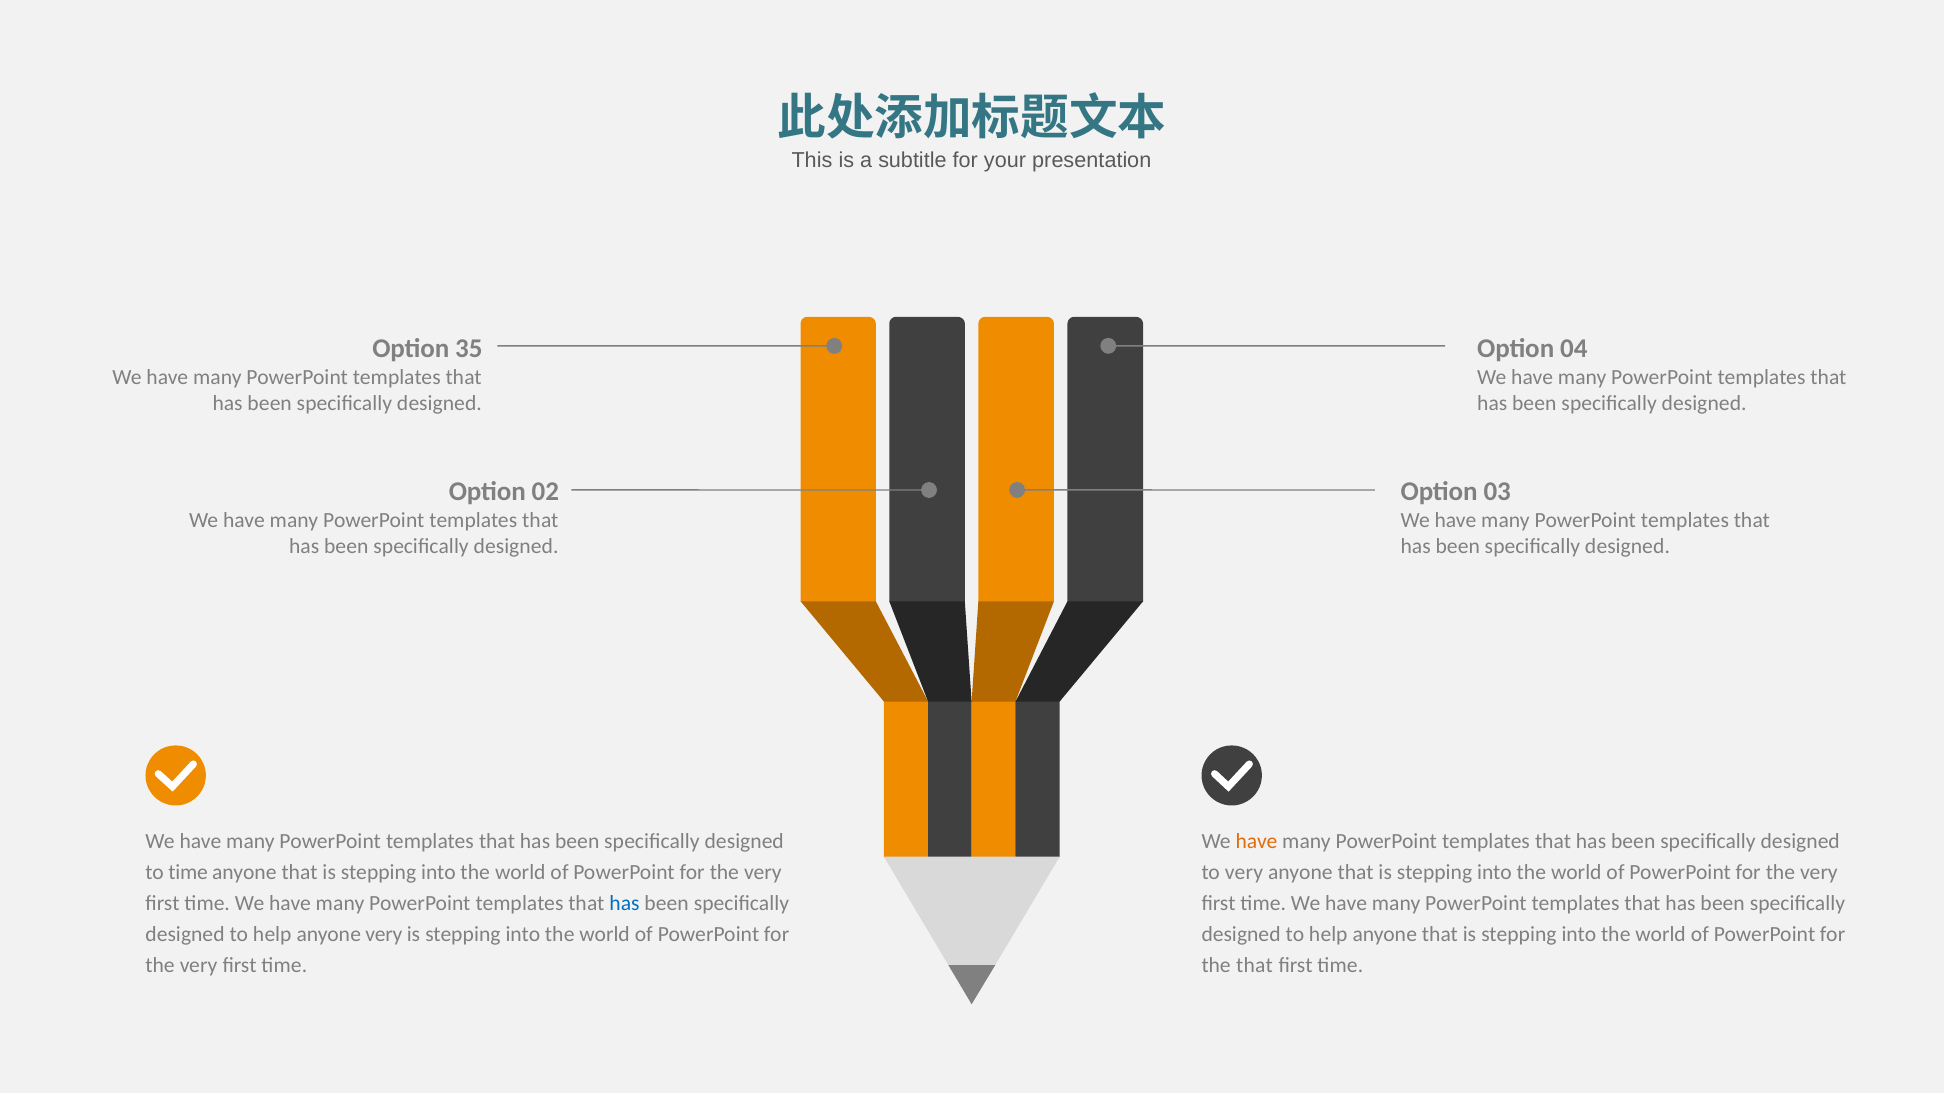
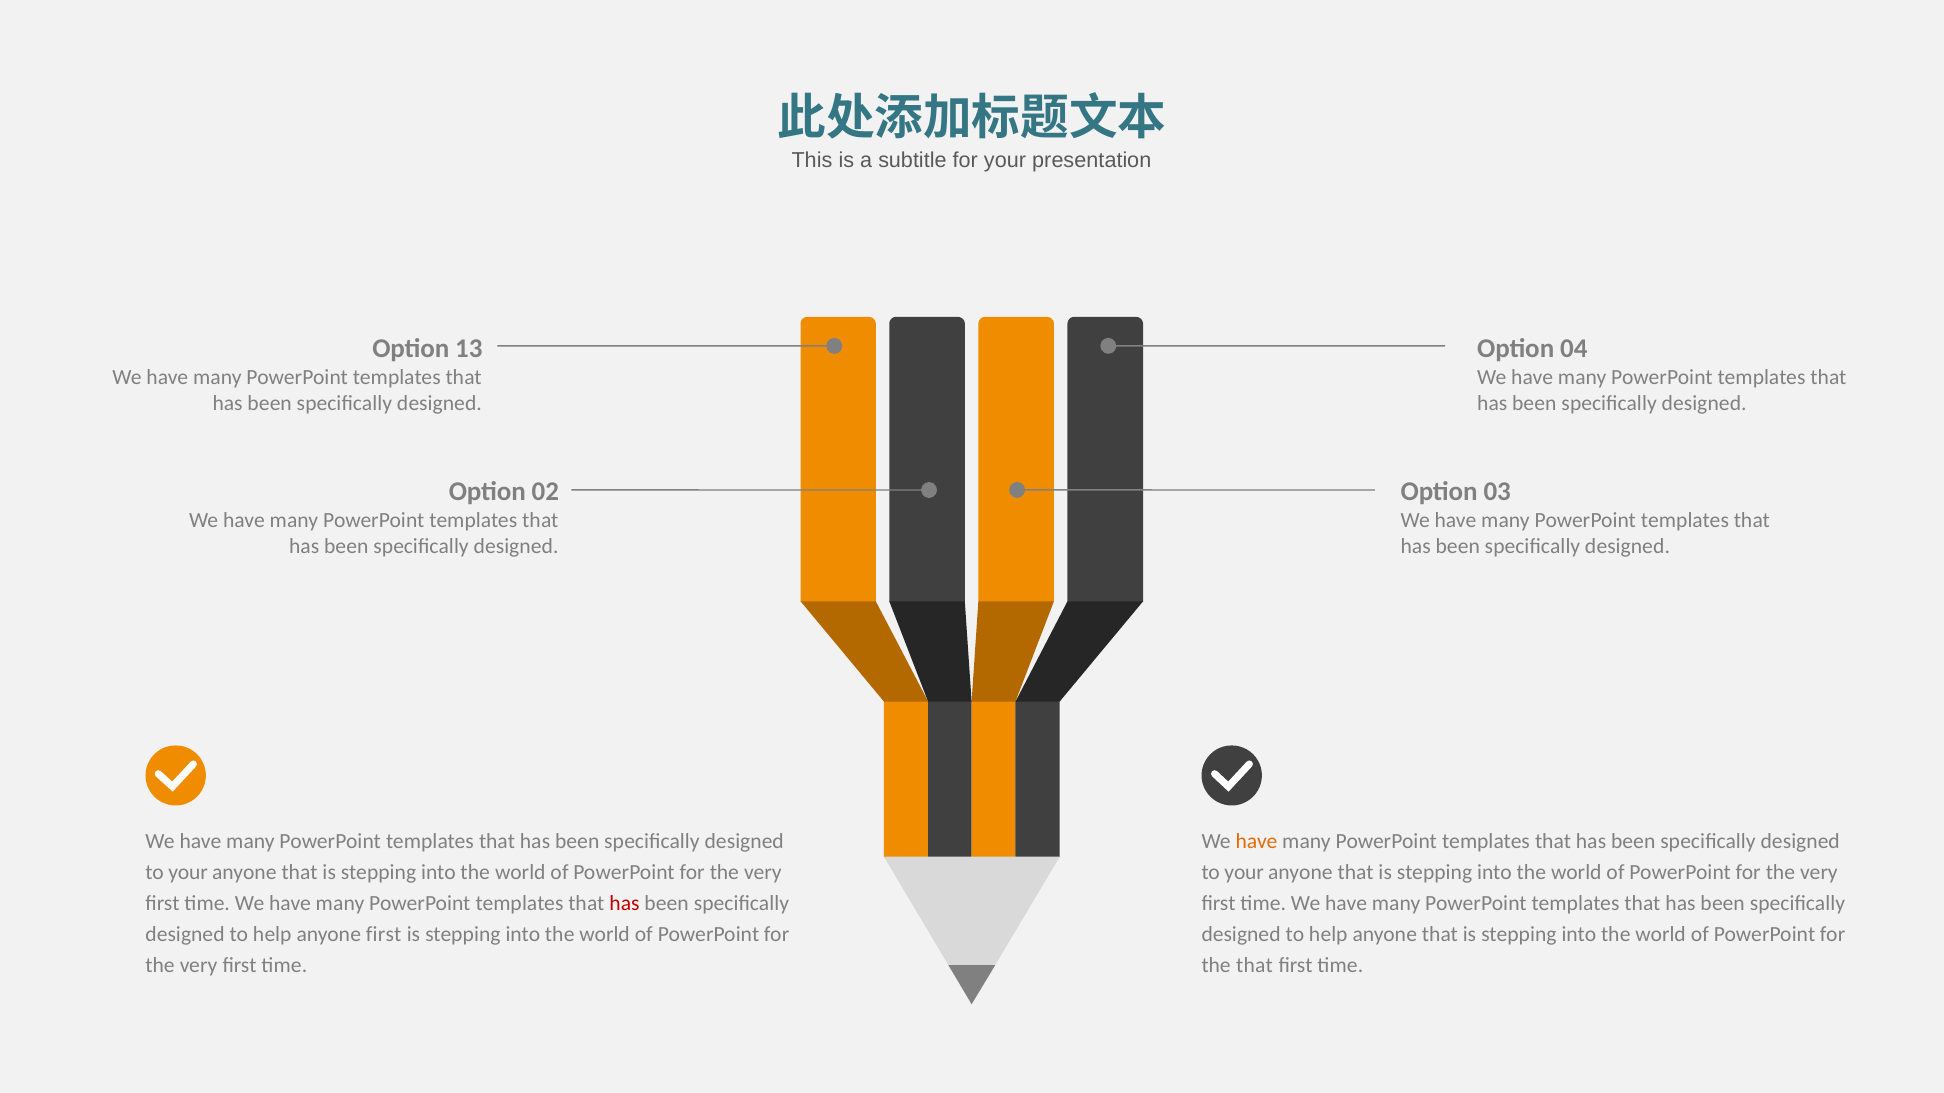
35: 35 -> 13 (469, 349)
time: time -> your (188, 873)
very: very -> your (1244, 873)
has colour: blue -> red (625, 904)
anyone very: very -> first (384, 935)
